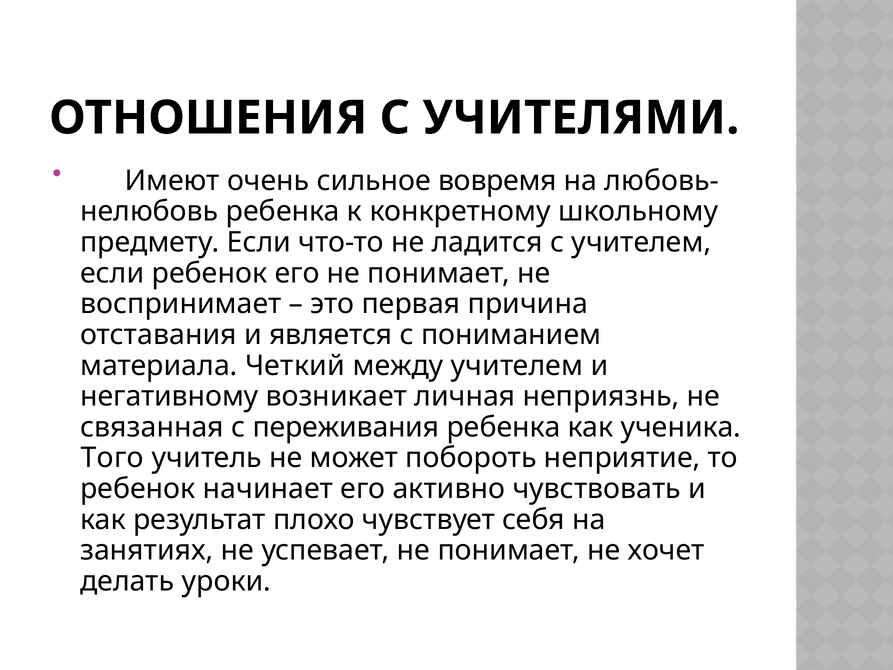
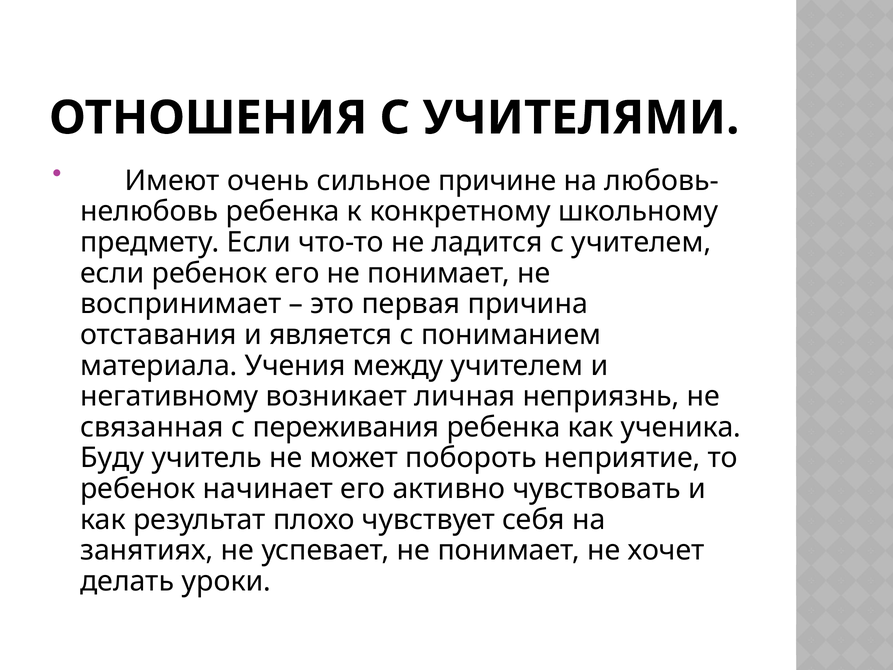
вовремя: вовремя -> причине (498, 181)
Четкий: Четкий -> Учения (295, 365)
Того: Того -> Буду (112, 458)
